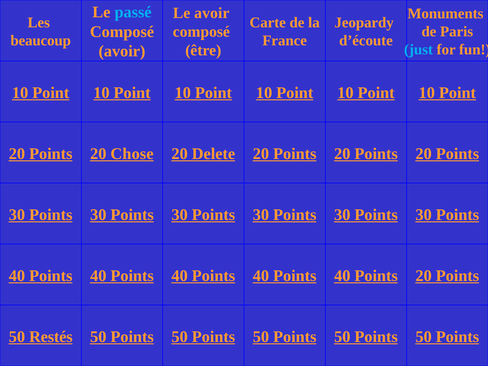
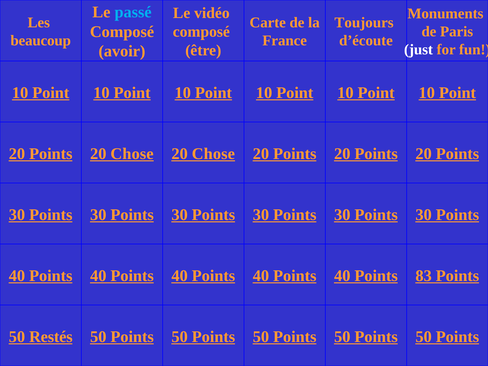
Le avoir: avoir -> vidéo (212, 13)
Jeopardy: Jeopardy -> Toujours (364, 23)
just colour: light blue -> white (419, 49)
Delete: Delete -> Chose (213, 154)
40 Points 20: 20 -> 83 (424, 276)
